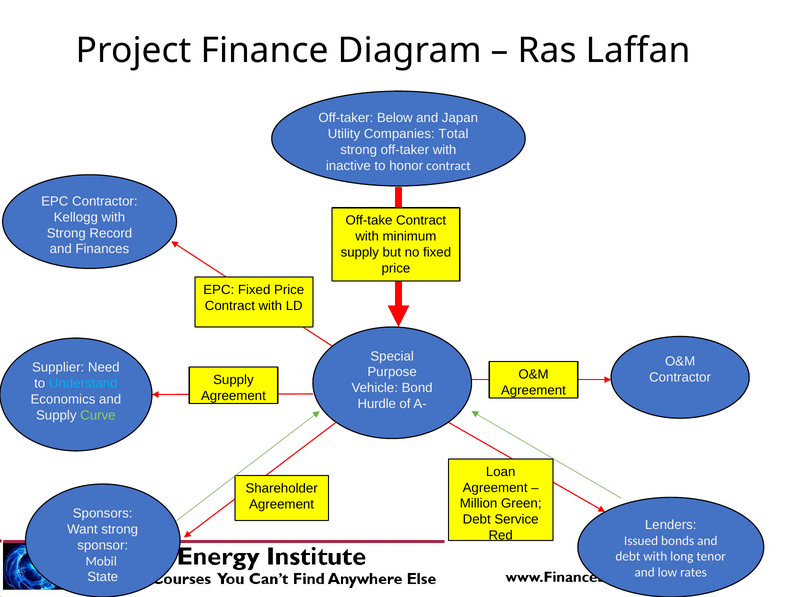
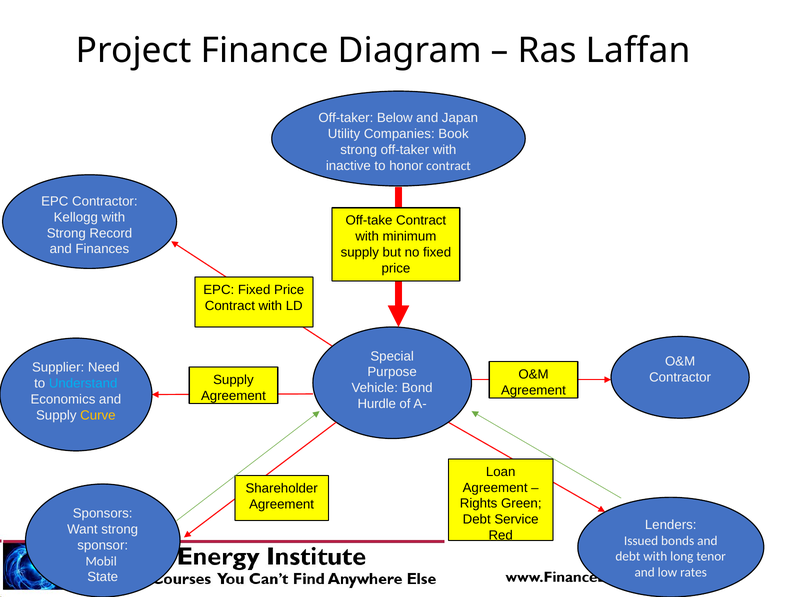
Total: Total -> Book (453, 134)
Curve colour: light green -> yellow (98, 416)
Million: Million -> Rights (479, 504)
